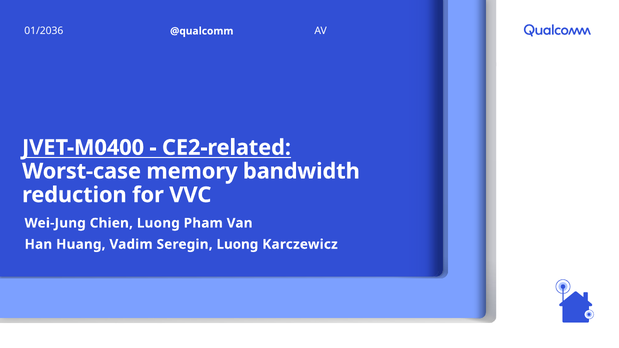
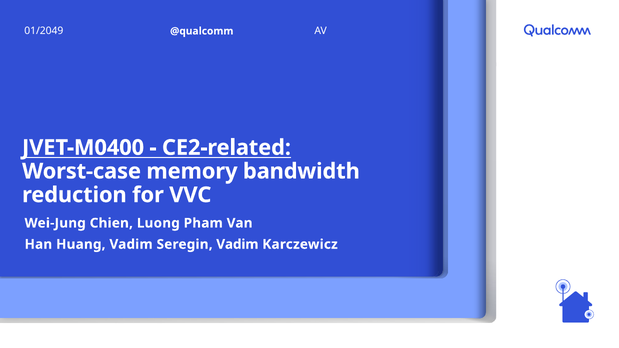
01/2036: 01/2036 -> 01/2049 (44, 31)
Seregin Luong: Luong -> Vadim (237, 244)
